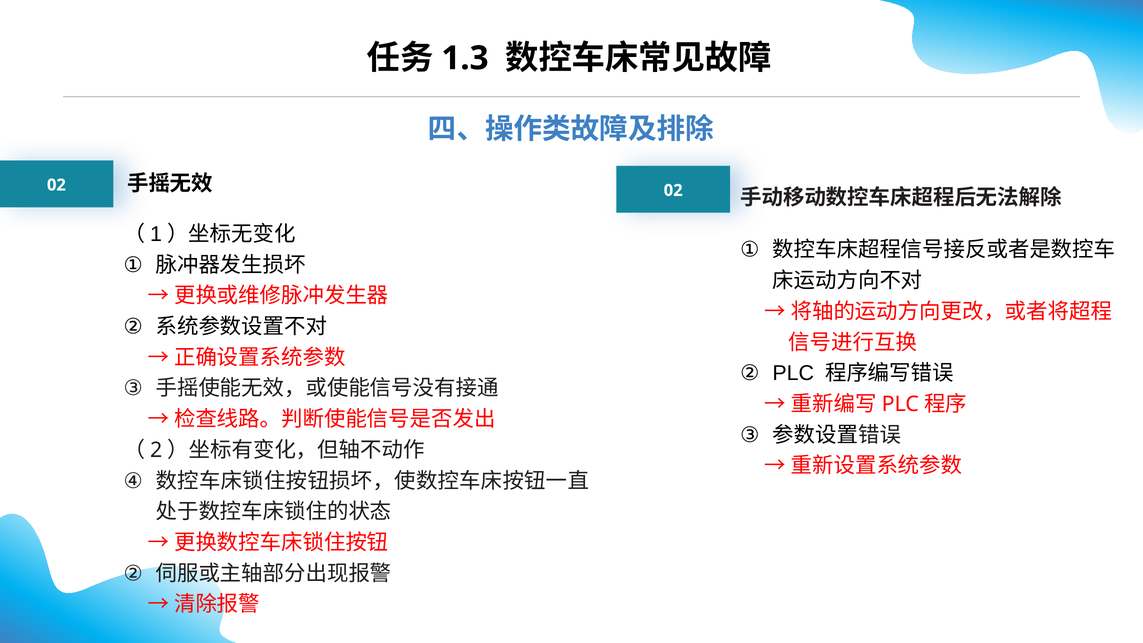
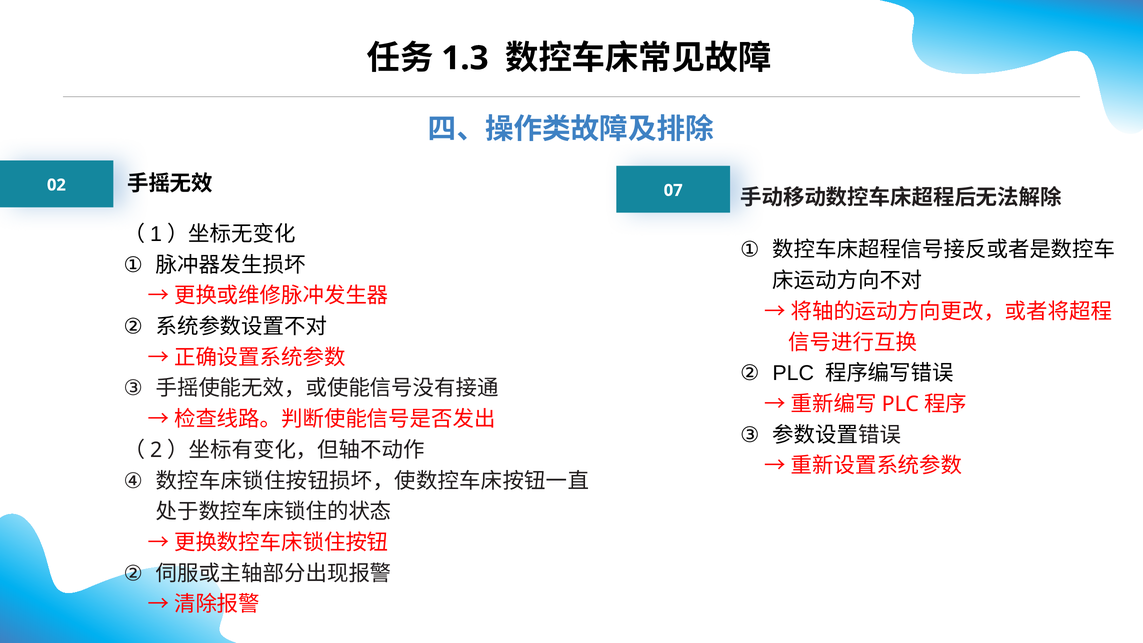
02 02: 02 -> 07 (673, 190)
